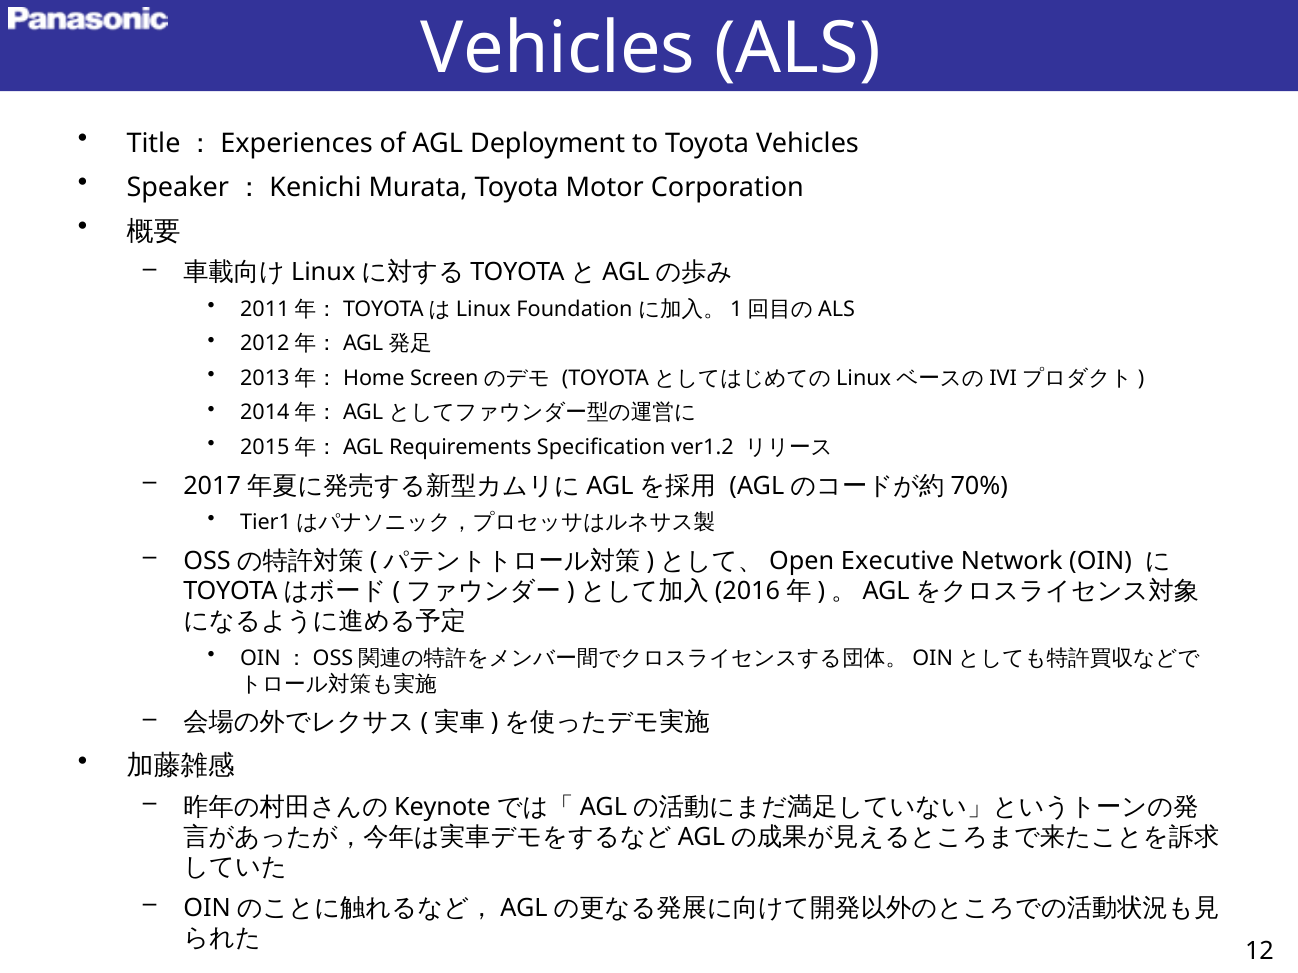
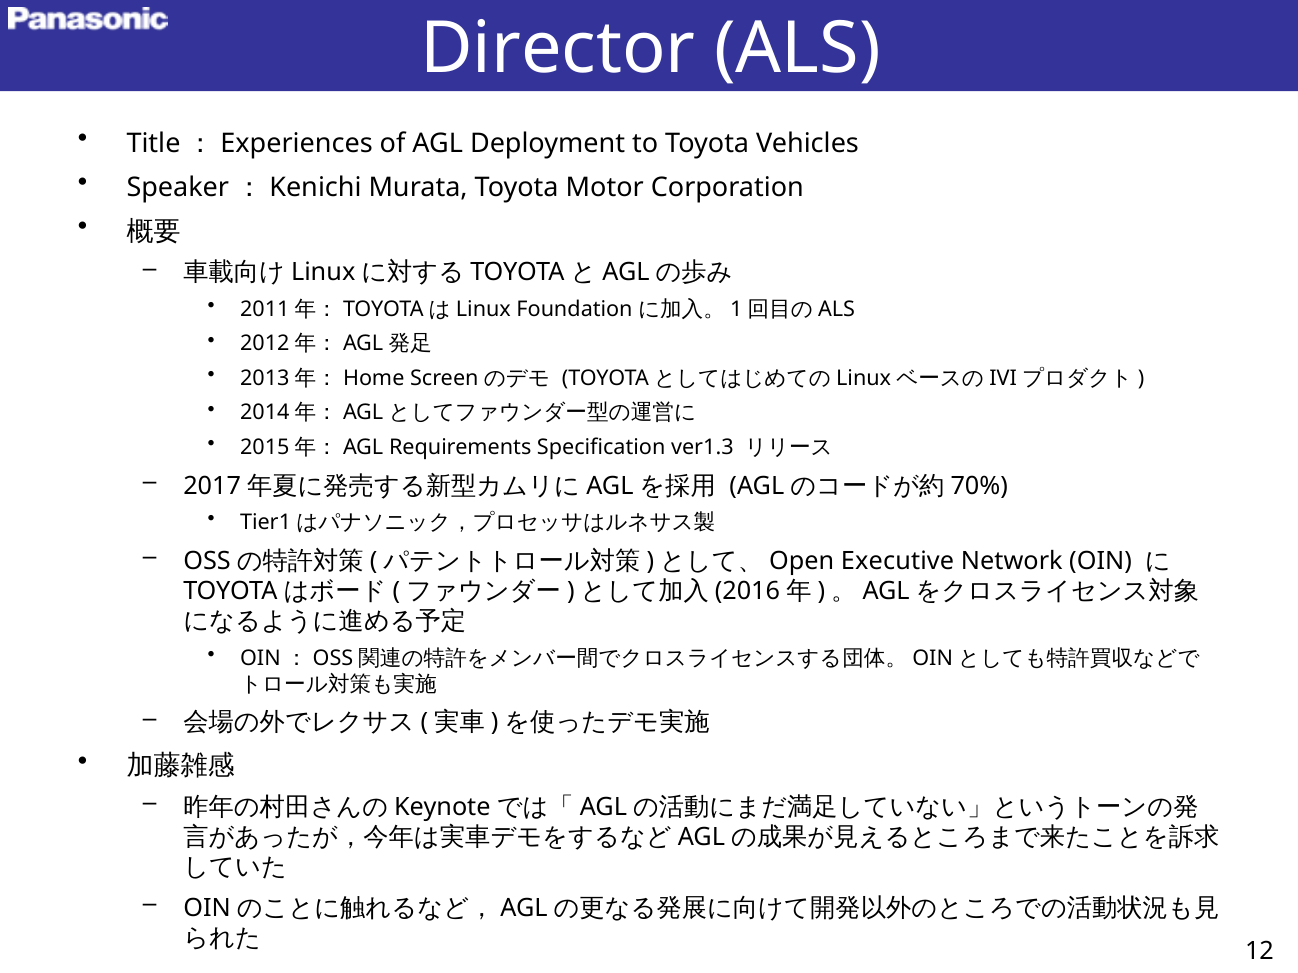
Vehicles: Vehicles -> Director (558, 49)
ver1.2: ver1.2 -> ver1.3 (702, 448)
